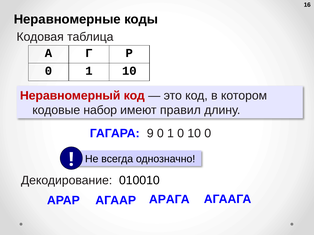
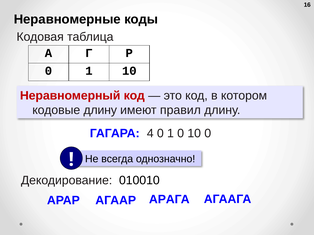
кодовые набор: набор -> длину (100, 110)
9: 9 -> 4 (150, 134)
